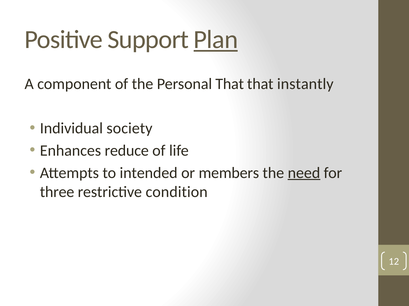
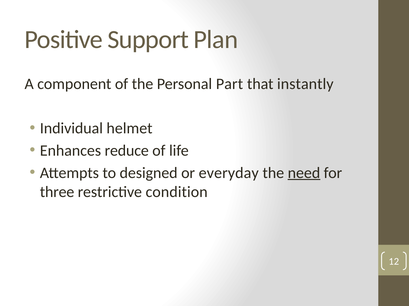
Plan underline: present -> none (216, 40)
Personal That: That -> Part (230, 84)
society: society -> helmet (130, 129)
intended: intended -> designed (149, 173)
members: members -> everyday (229, 173)
